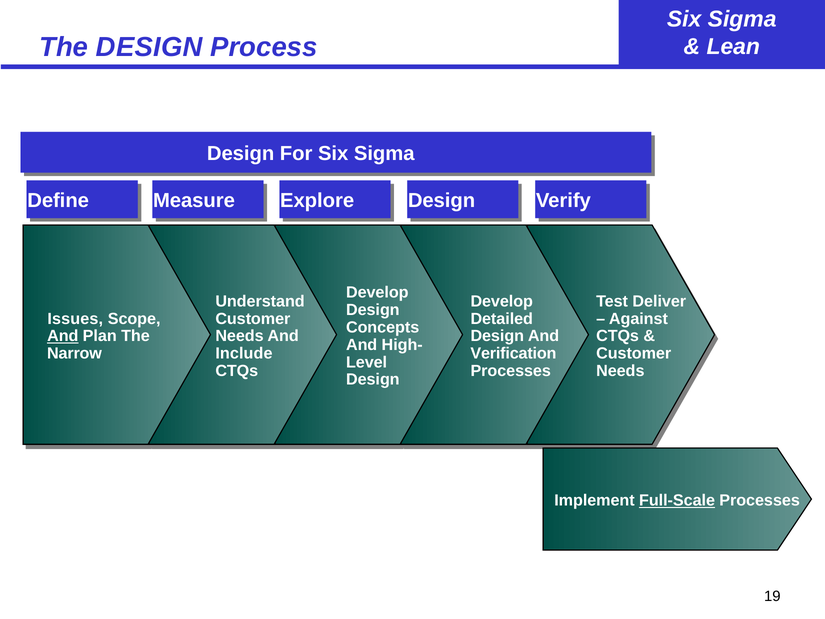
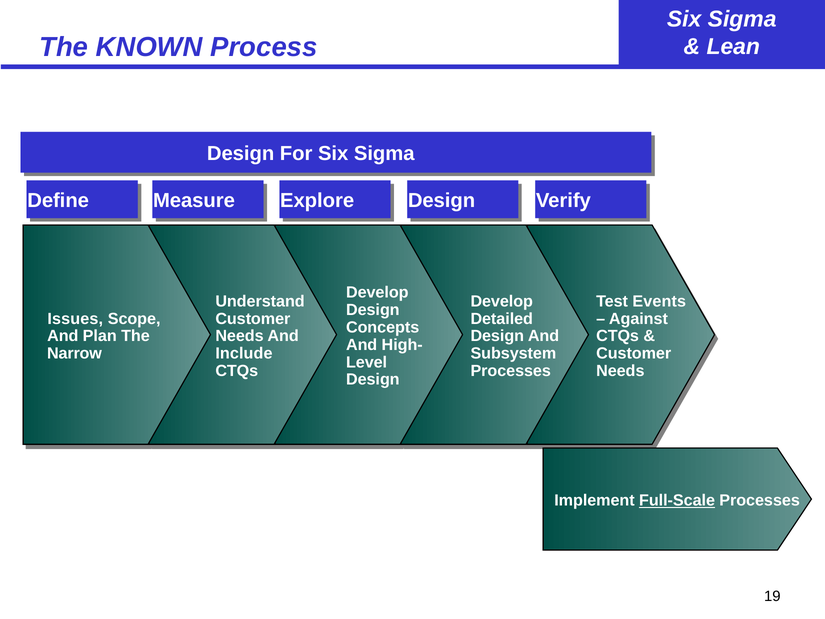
The DESIGN: DESIGN -> KNOWN (149, 47)
Deliver: Deliver -> Events (659, 301)
And underline: present -> none (63, 336)
Verification: Verification -> Subsystem (513, 353)
